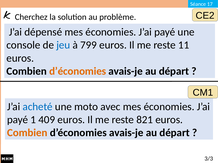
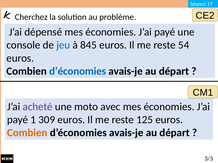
799: 799 -> 845 (89, 45)
11: 11 -> 54 (184, 45)
d’économies colour: orange -> blue (78, 71)
acheté colour: blue -> purple (38, 107)
409: 409 -> 309 (47, 120)
821: 821 -> 125 (145, 120)
